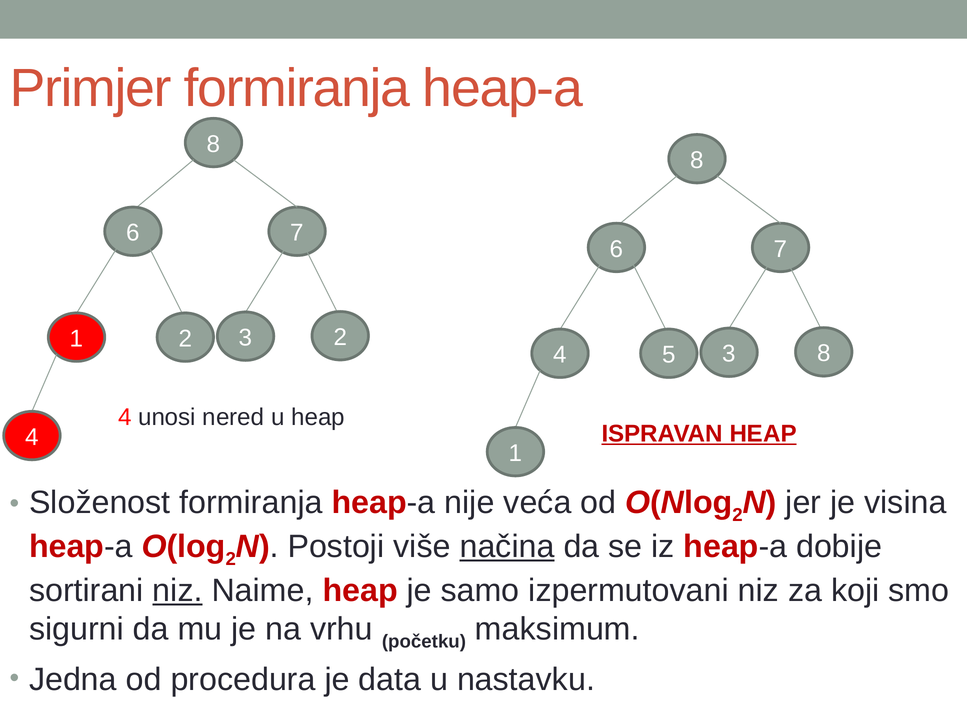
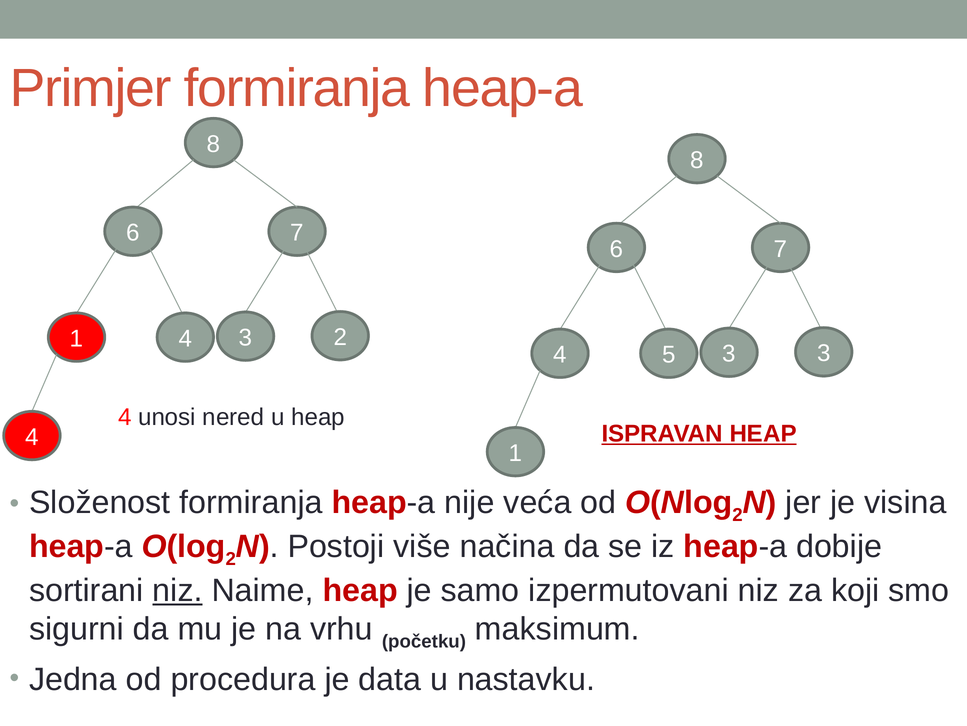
1 2: 2 -> 4 (185, 338)
3 8: 8 -> 3 (824, 353)
načina underline: present -> none (507, 546)
